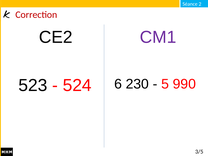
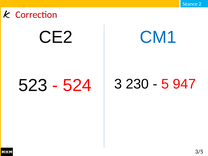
CM1 colour: purple -> blue (158, 37)
6: 6 -> 3 (118, 84)
990: 990 -> 947 (184, 84)
